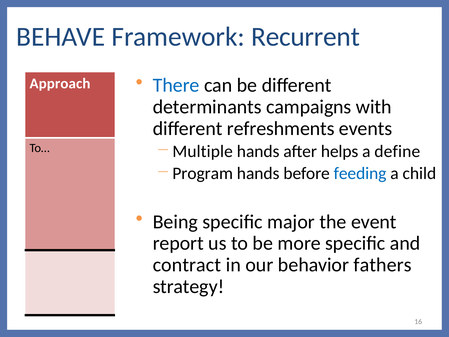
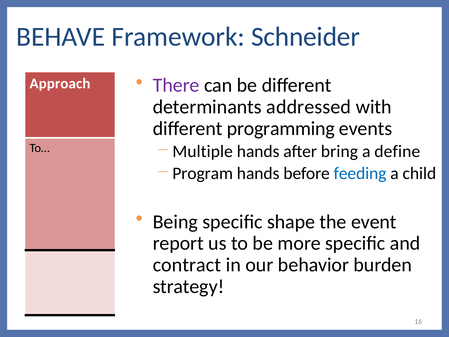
Recurrent: Recurrent -> Schneider (305, 37)
There colour: blue -> purple (176, 85)
campaigns: campaigns -> addressed (309, 107)
refreshments: refreshments -> programming (281, 128)
helps: helps -> bring (339, 151)
major: major -> shape (291, 222)
fathers: fathers -> burden (383, 265)
